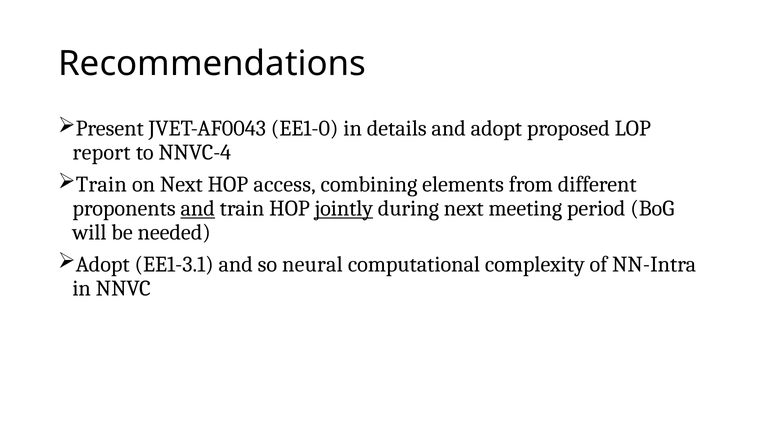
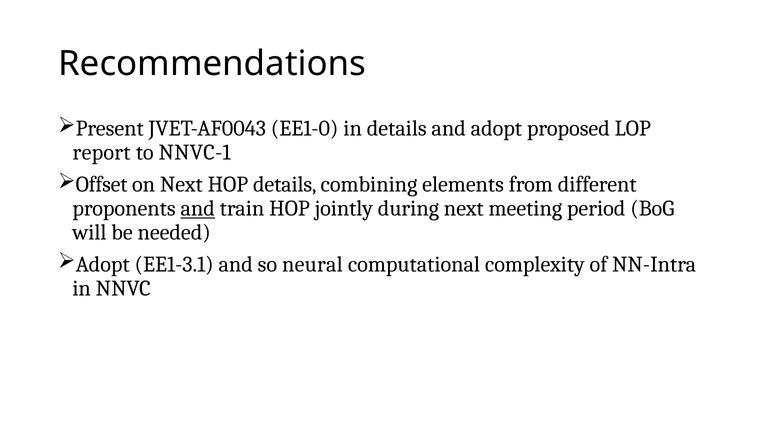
NNVC-4: NNVC-4 -> NNVC-1 (195, 153)
Train: Train -> Offset (102, 185)
HOP access: access -> details (285, 185)
jointly underline: present -> none (344, 209)
